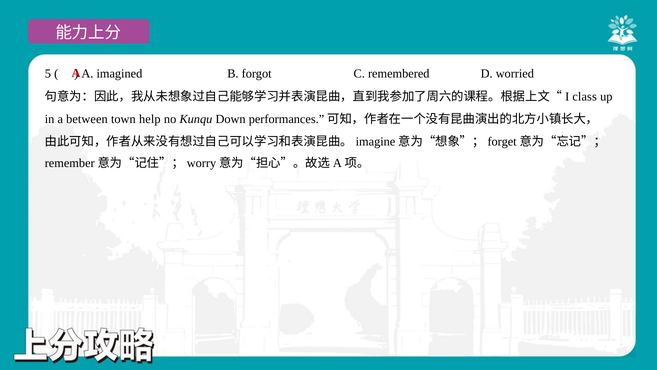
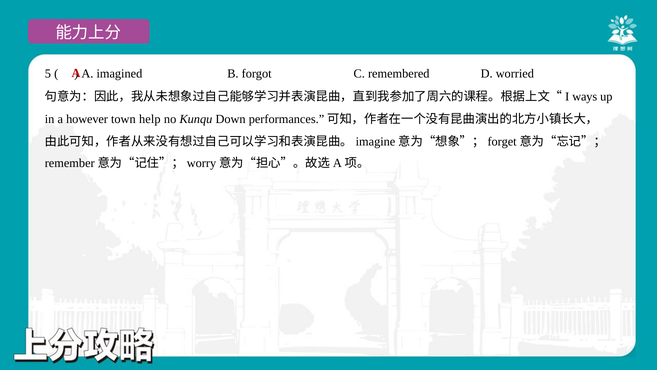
class: class -> ways (585, 96)
between: between -> however (87, 119)
